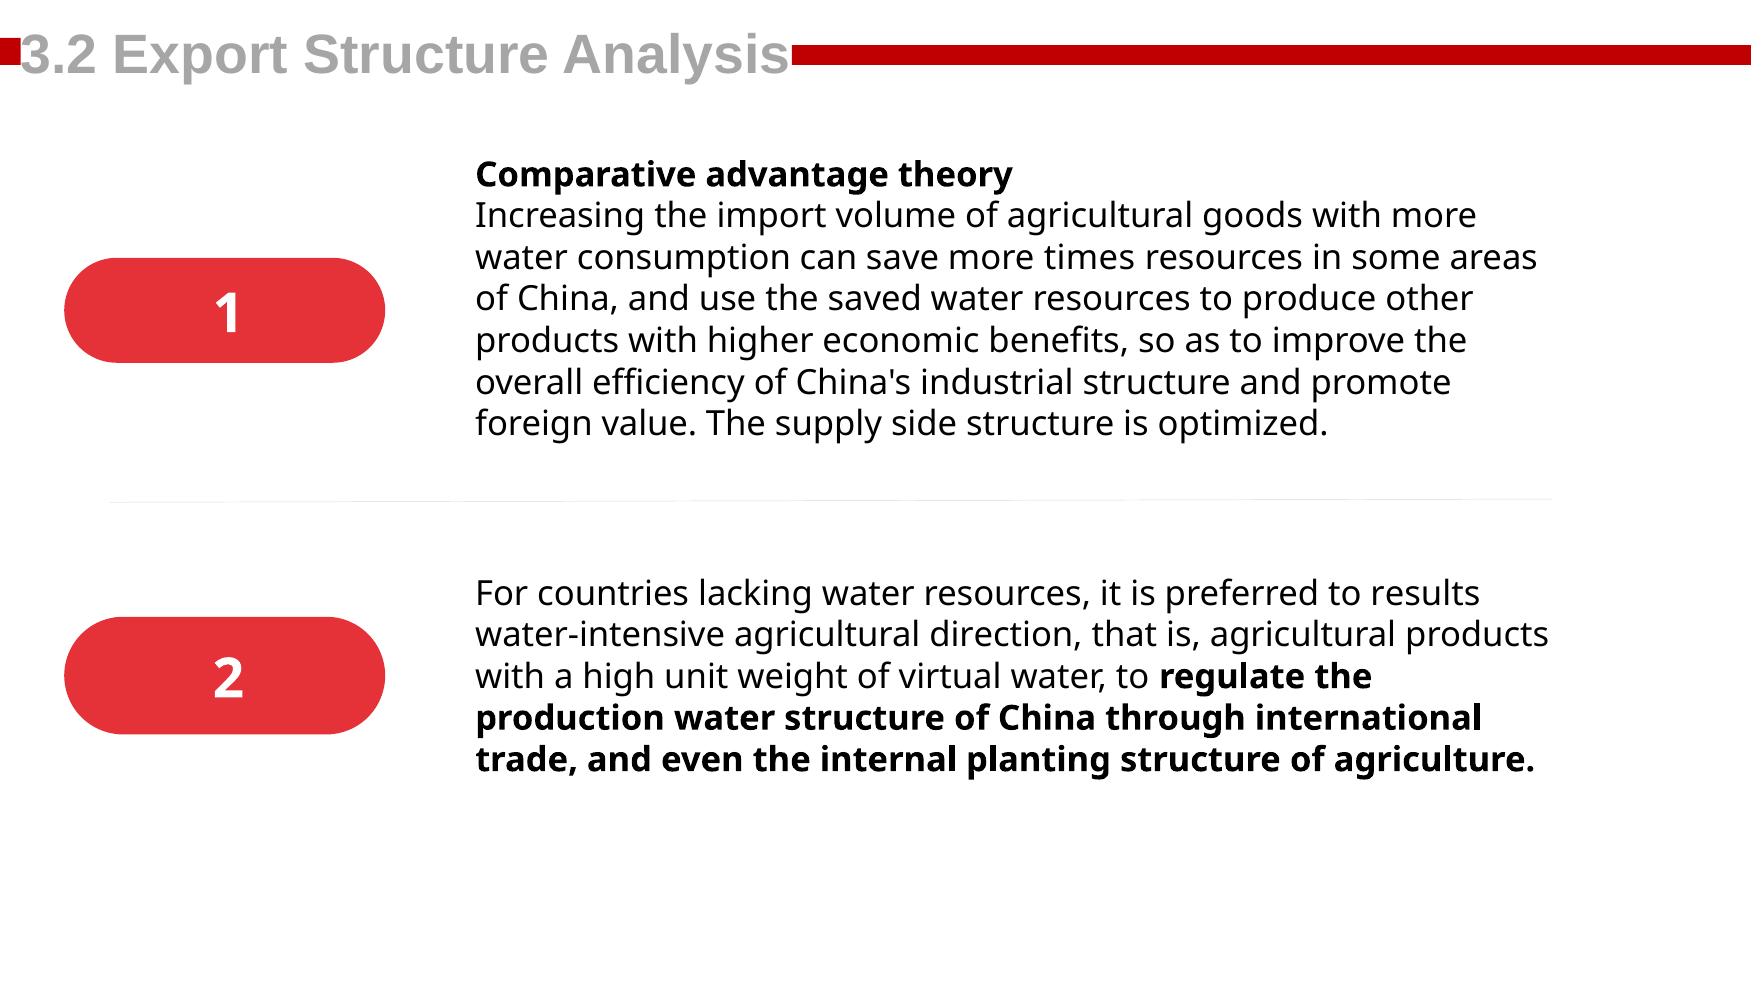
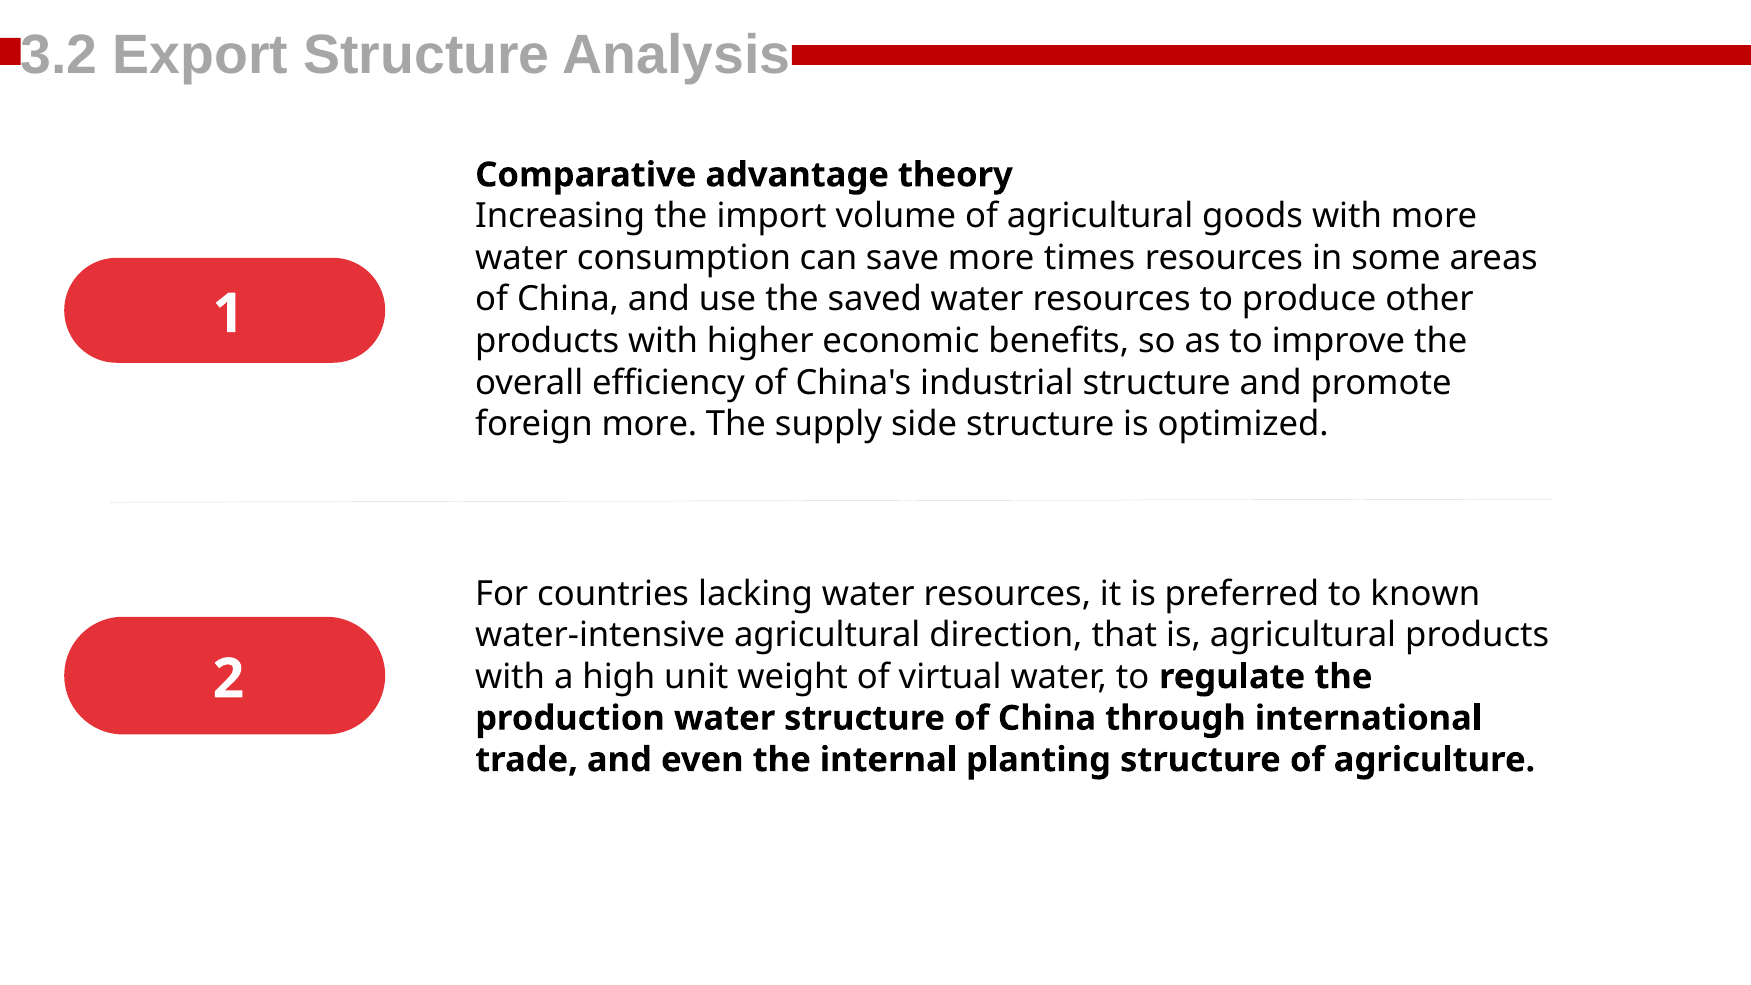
foreign value: value -> more (649, 424)
results: results -> known (1425, 594)
